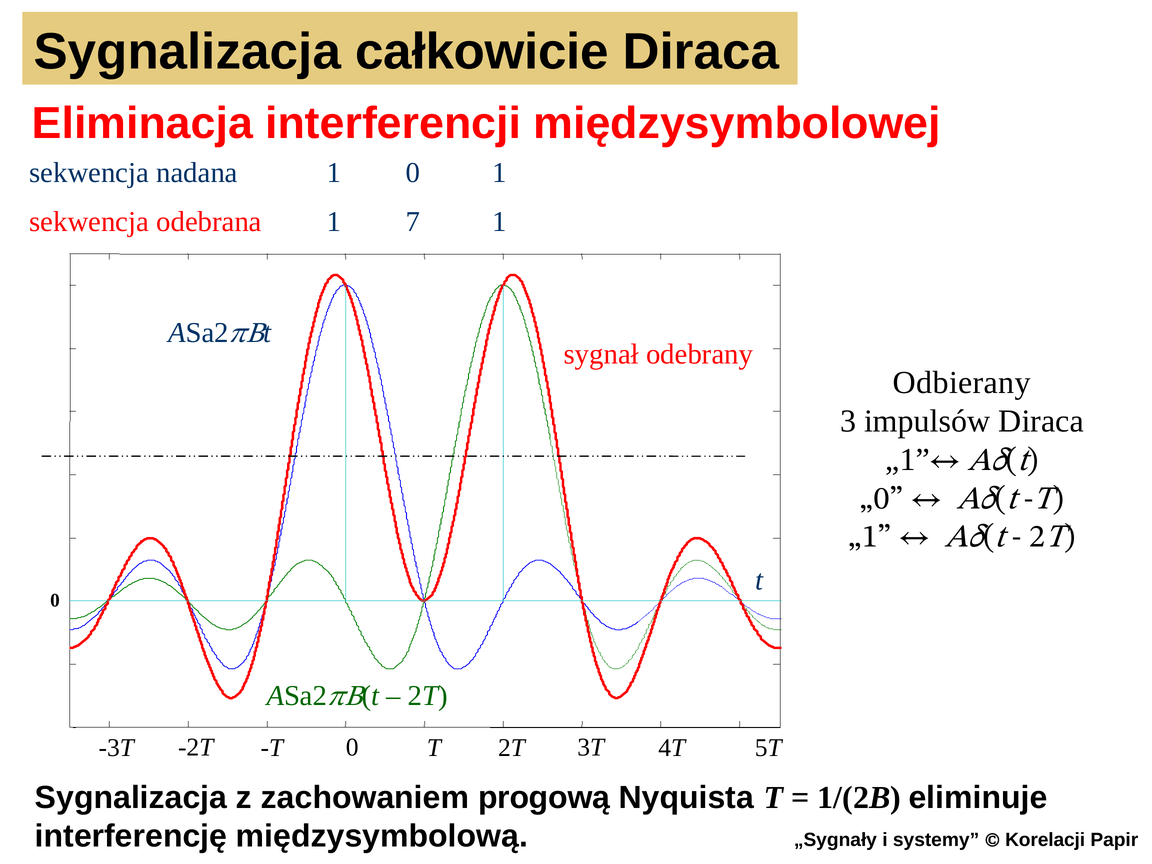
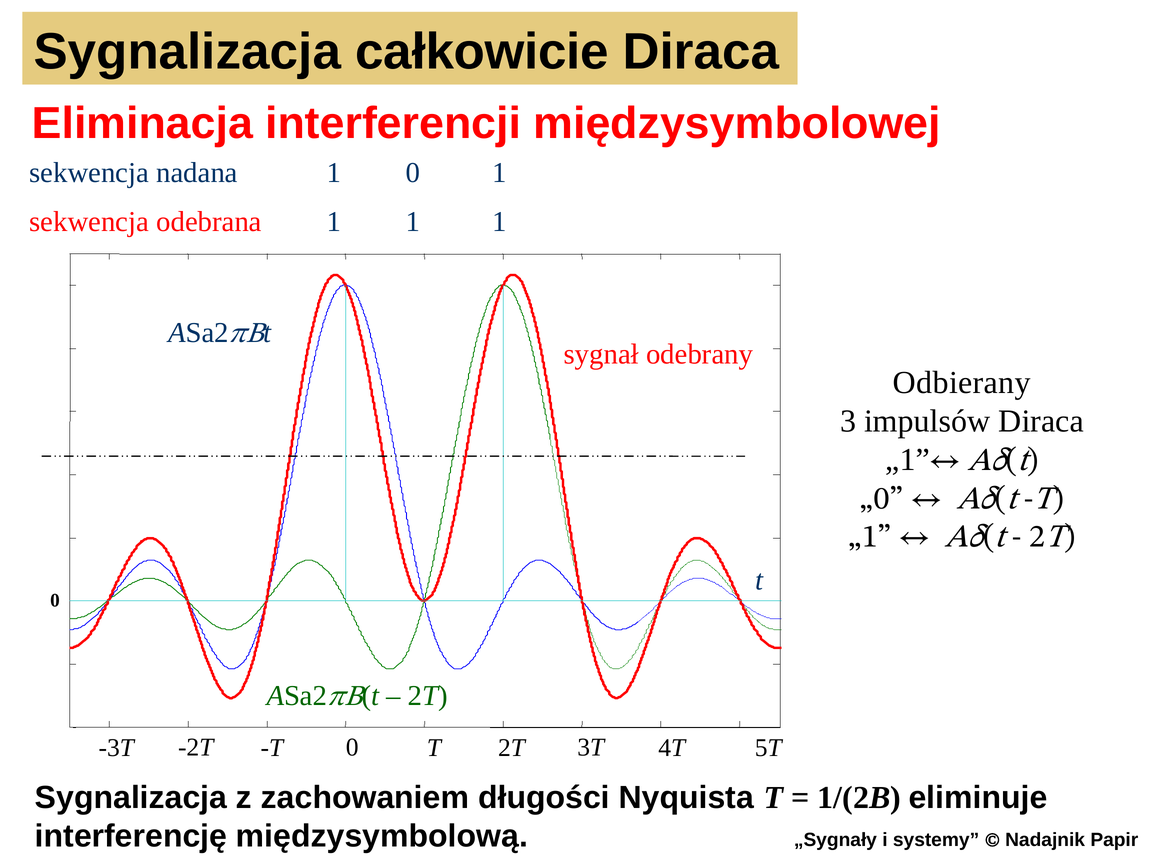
odebrana 1 7: 7 -> 1 (413, 222)
progową: progową -> długości (544, 798)
Korelacji: Korelacji -> Nadajnik (1045, 840)
